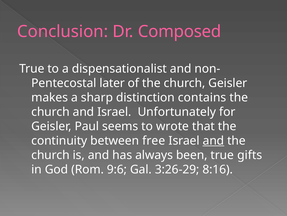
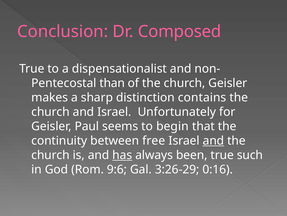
later: later -> than (112, 83)
wrote: wrote -> begin (172, 126)
has underline: none -> present (122, 155)
gifts: gifts -> such (250, 155)
8:16: 8:16 -> 0:16 (218, 169)
